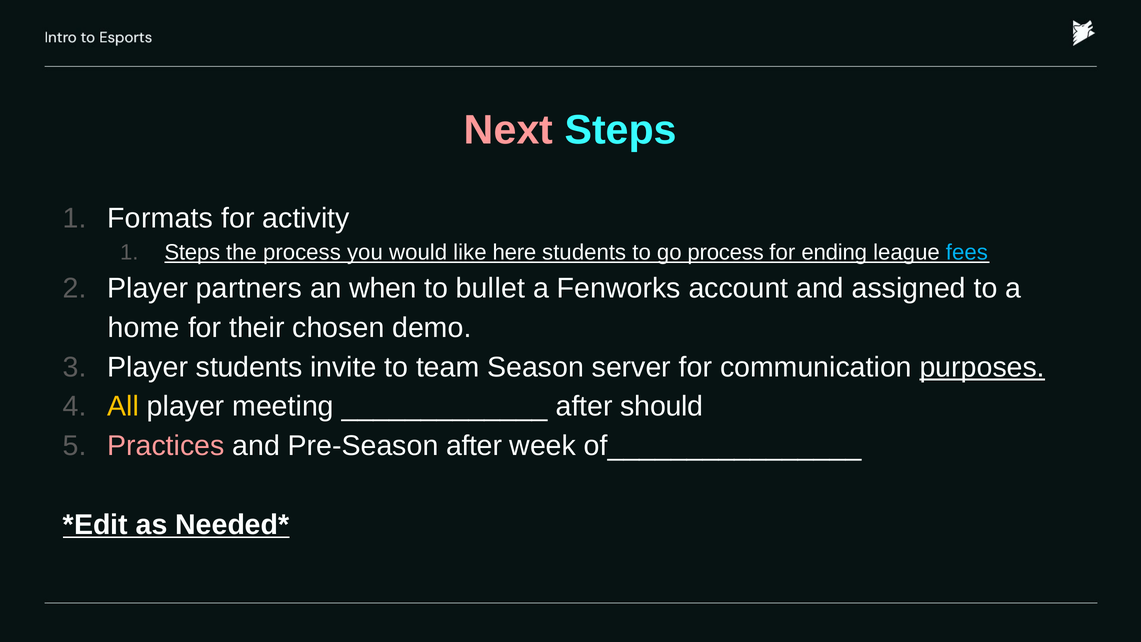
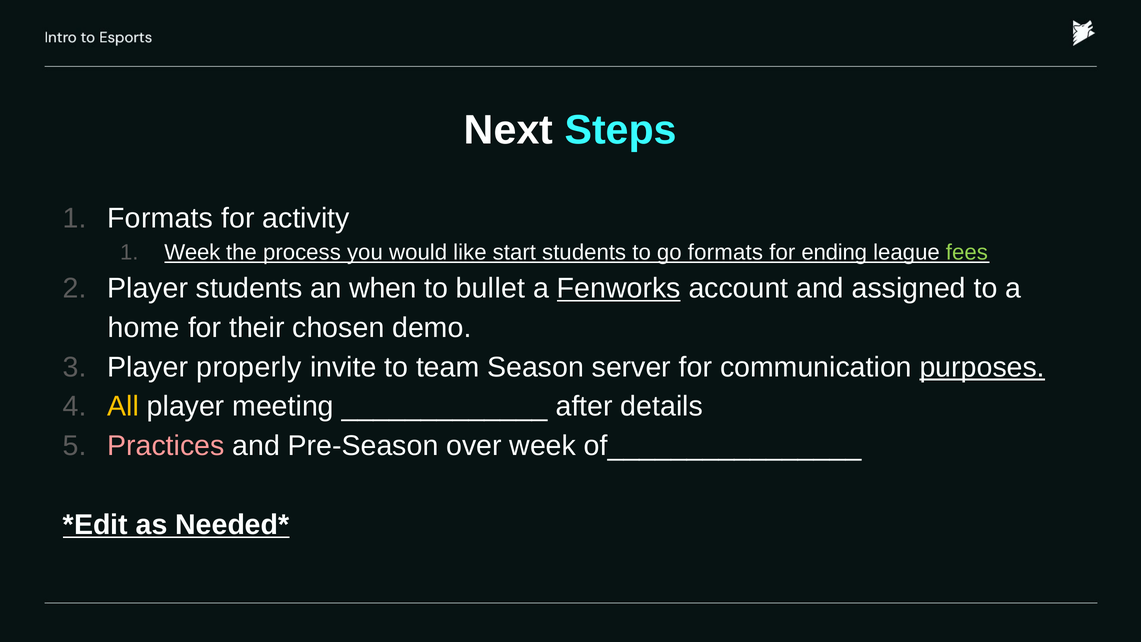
Next colour: pink -> white (509, 130)
Steps: Steps -> Week (192, 252)
here: here -> start (514, 252)
go process: process -> formats (725, 252)
fees colour: light blue -> light green (967, 252)
Player partners: partners -> students (249, 288)
Fenworks underline: none -> present (619, 288)
Player students: students -> properly (249, 367)
should: should -> details (662, 406)
Pre-Season after: after -> over (474, 446)
